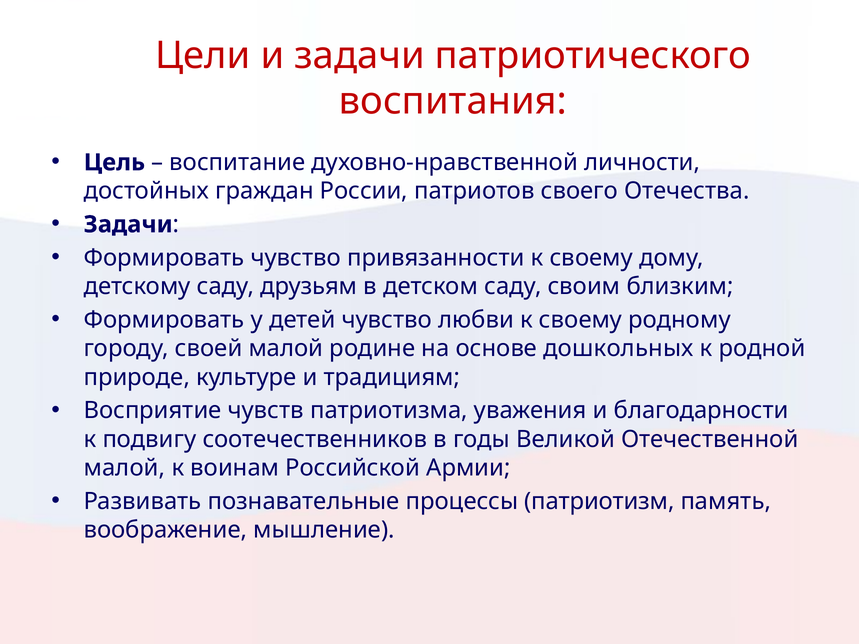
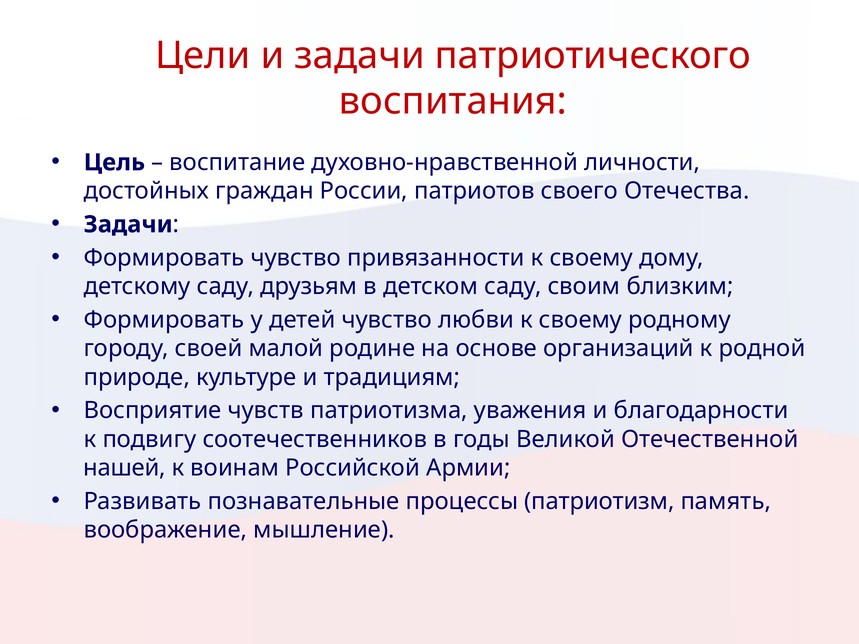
дошкольных: дошкольных -> организаций (619, 349)
малой: малой -> нашей (125, 468)
